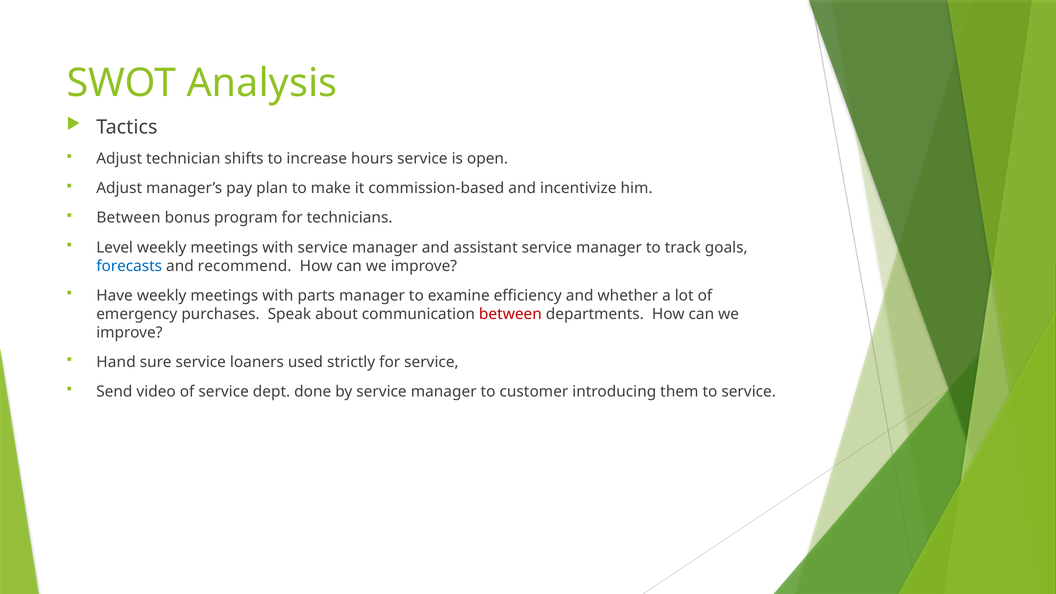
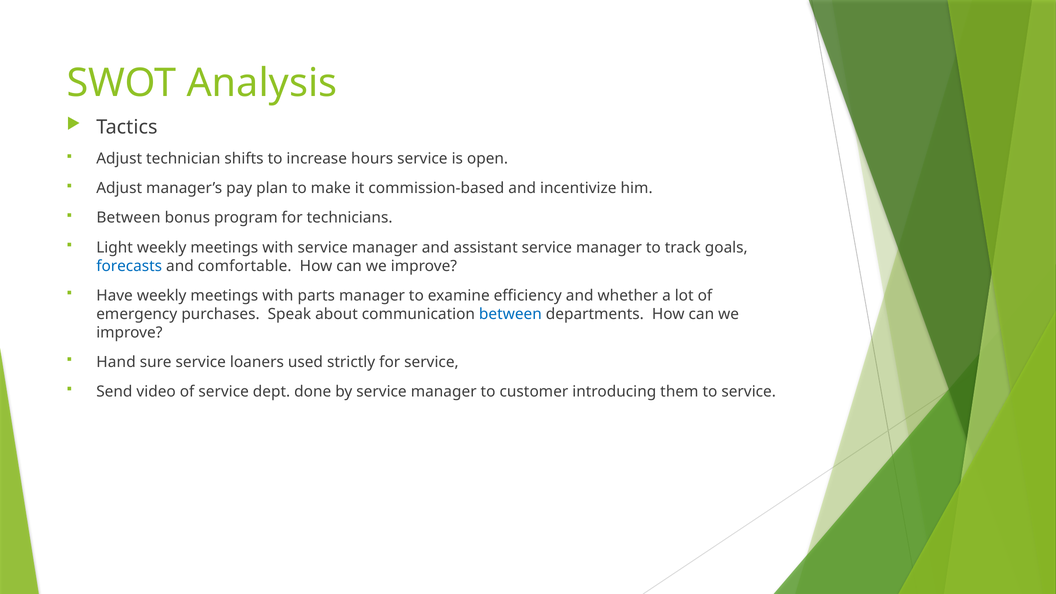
Level: Level -> Light (115, 247)
recommend: recommend -> comfortable (245, 266)
between colour: red -> blue (510, 314)
